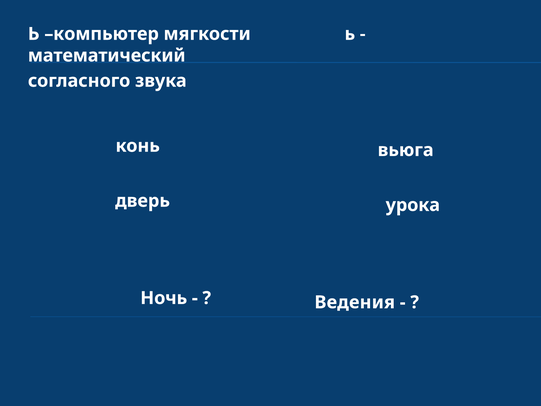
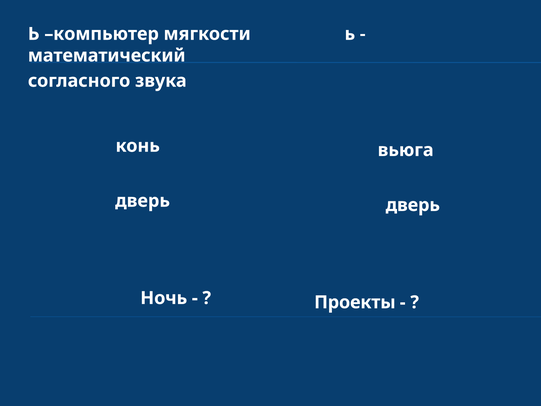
урока: урока -> дверь (413, 205)
Ведения: Ведения -> Проекты (355, 302)
